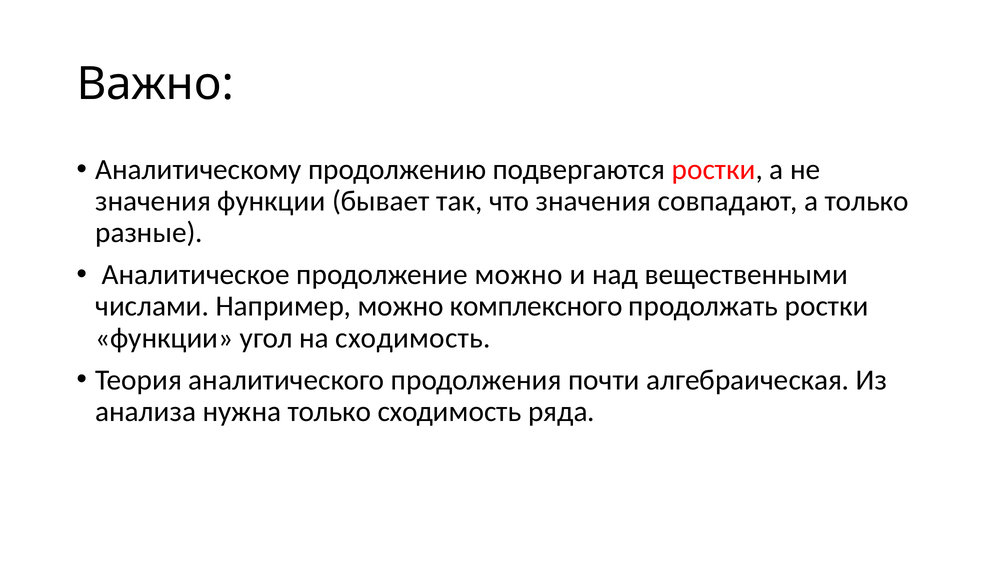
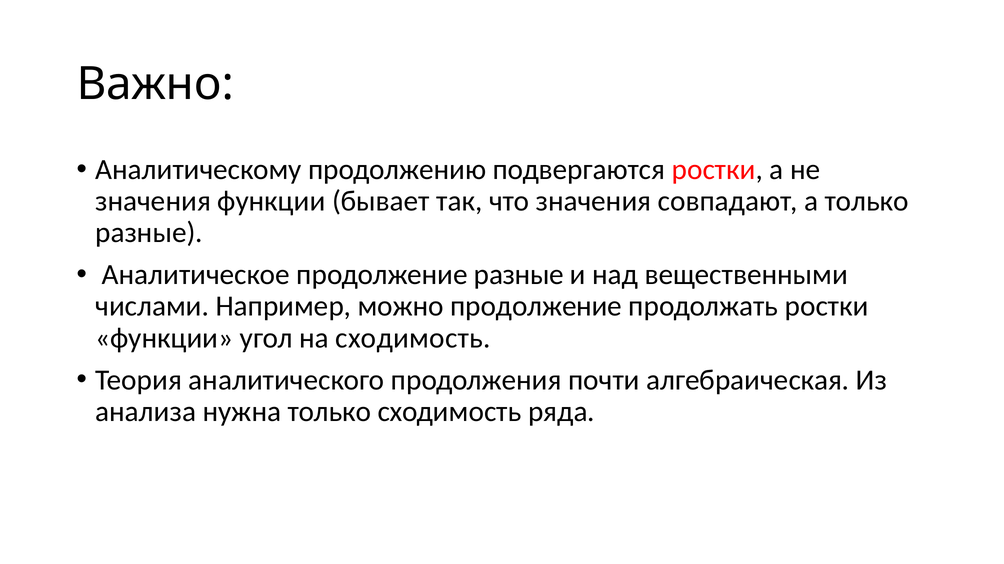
продолжение можно: можно -> разные (519, 275)
можно комплексного: комплексного -> продолжение (536, 307)
